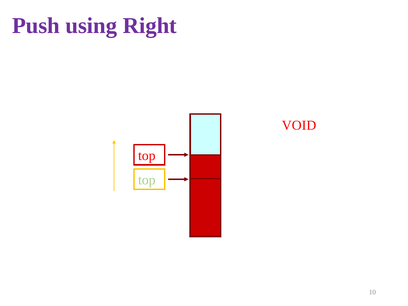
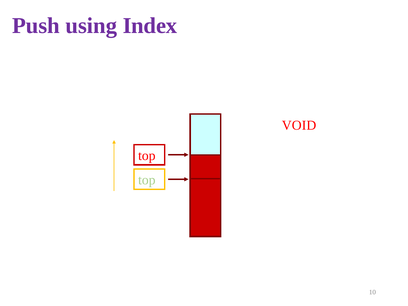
Right: Right -> Index (150, 26)
